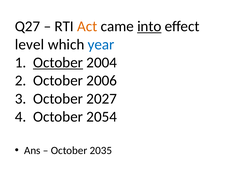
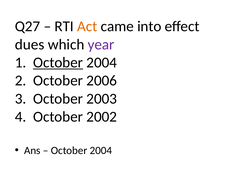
into underline: present -> none (149, 26)
level: level -> dues (30, 44)
year colour: blue -> purple (101, 44)
2027: 2027 -> 2003 (102, 99)
2054: 2054 -> 2002 (102, 117)
2035: 2035 -> 2004 (101, 151)
